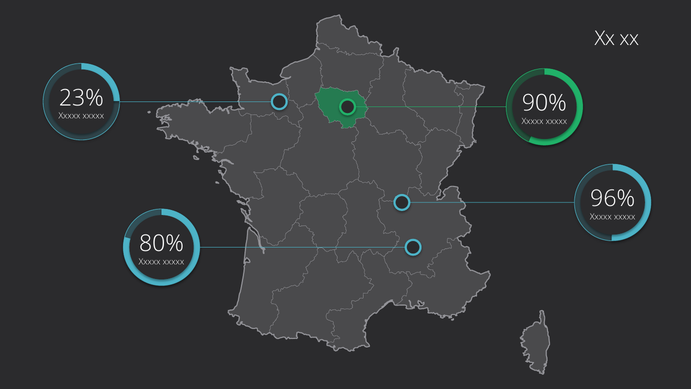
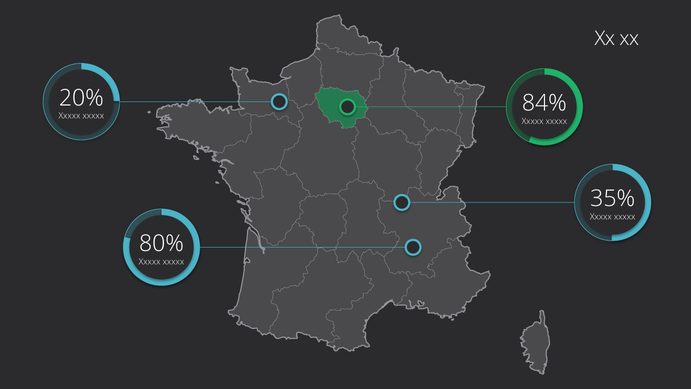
23%: 23% -> 20% (81, 98)
90%: 90% -> 84% (544, 103)
96%: 96% -> 35% (613, 199)
